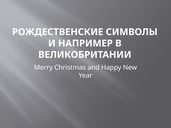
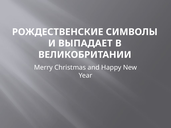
НАПРИМЕР: НАПРИМЕР -> ВЫПАДАЕТ (85, 43)
